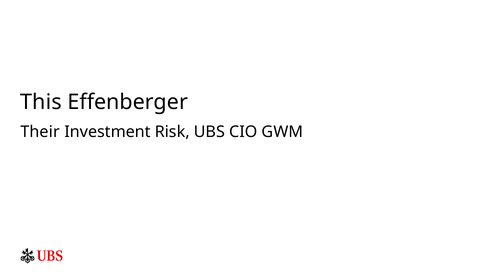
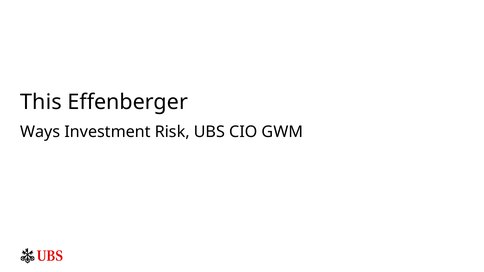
Their: Their -> Ways (40, 132)
